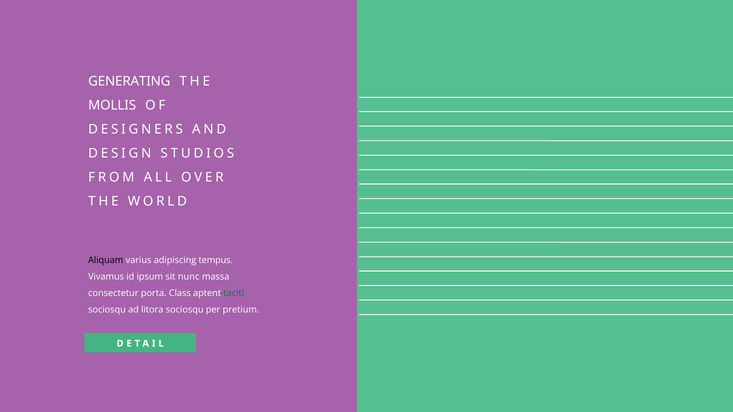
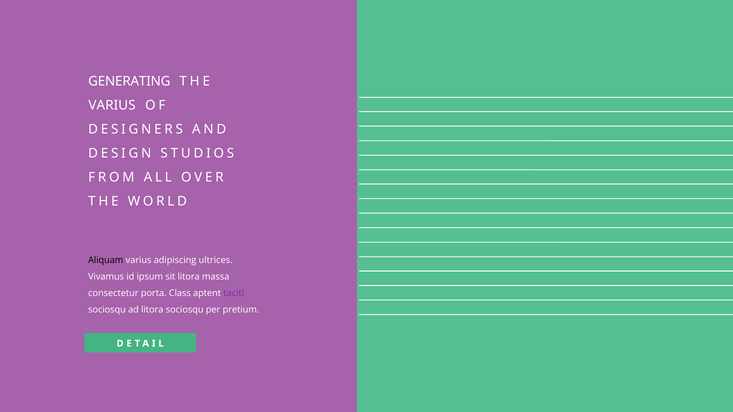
MOLLIS: MOLLIS -> VARIUS (112, 105)
tempus: tempus -> ultrices (216, 260)
sit nunc: nunc -> litora (189, 277)
taciti colour: green -> purple (234, 293)
